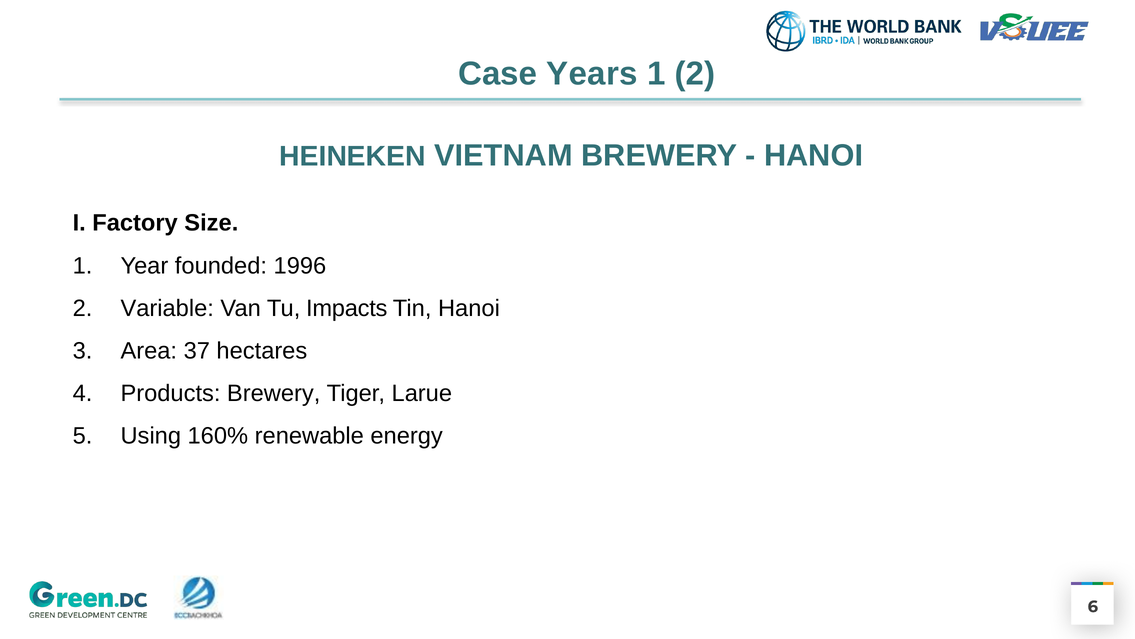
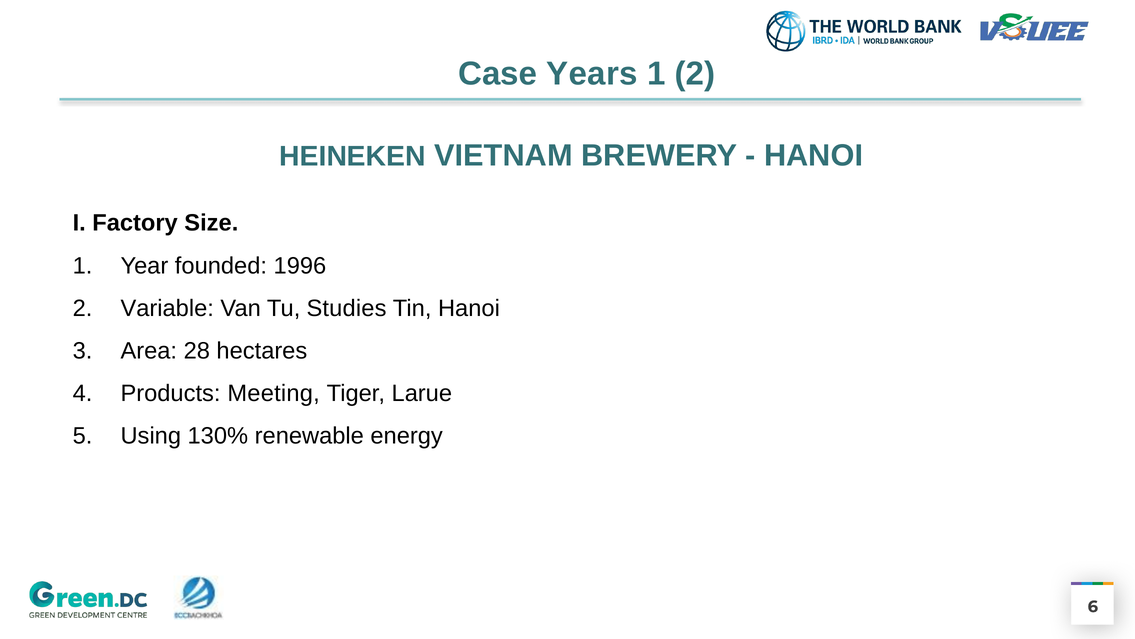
Impacts: Impacts -> Studies (347, 308)
37: 37 -> 28 (197, 351)
Products Brewery: Brewery -> Meeting (274, 393)
160%: 160% -> 130% (218, 436)
